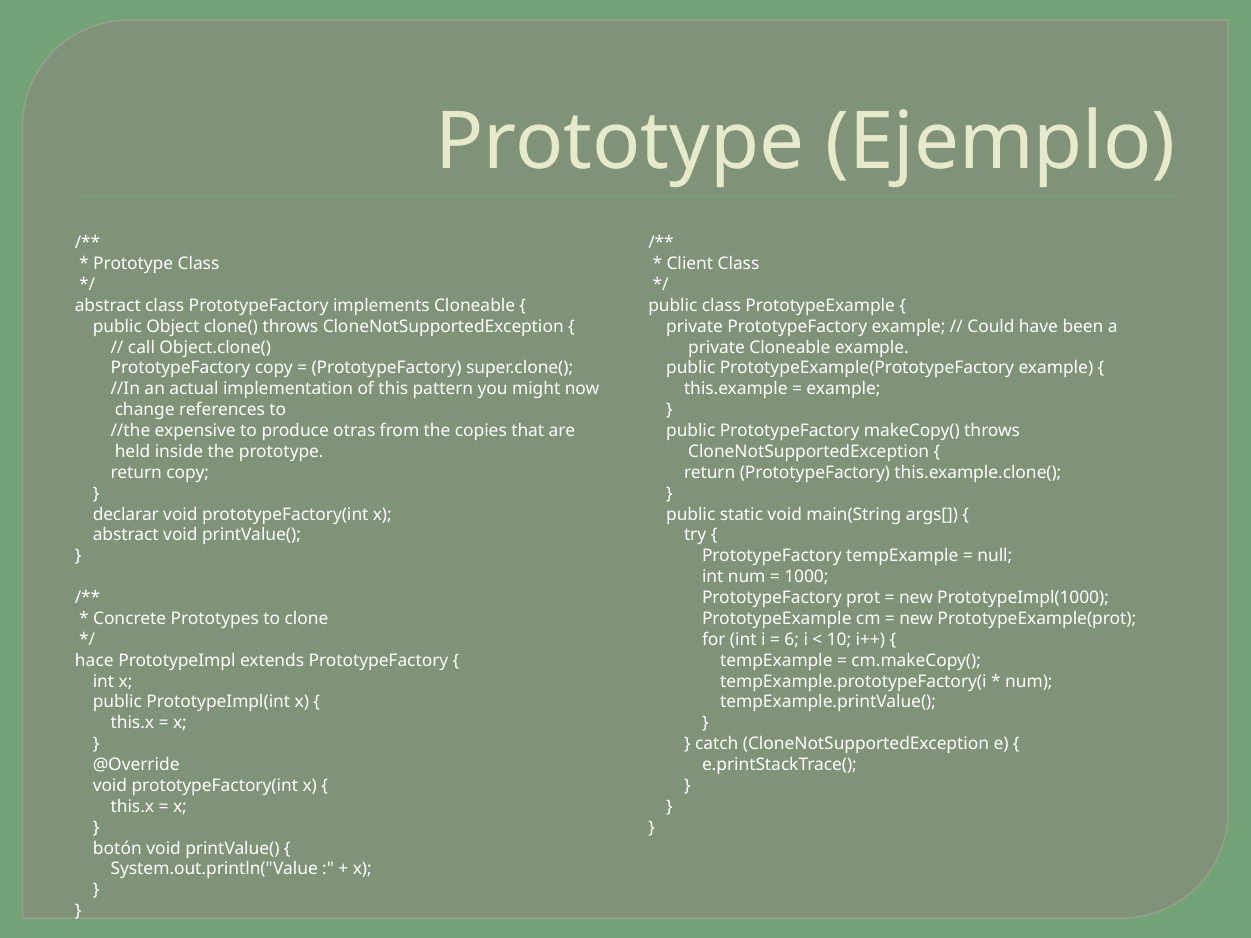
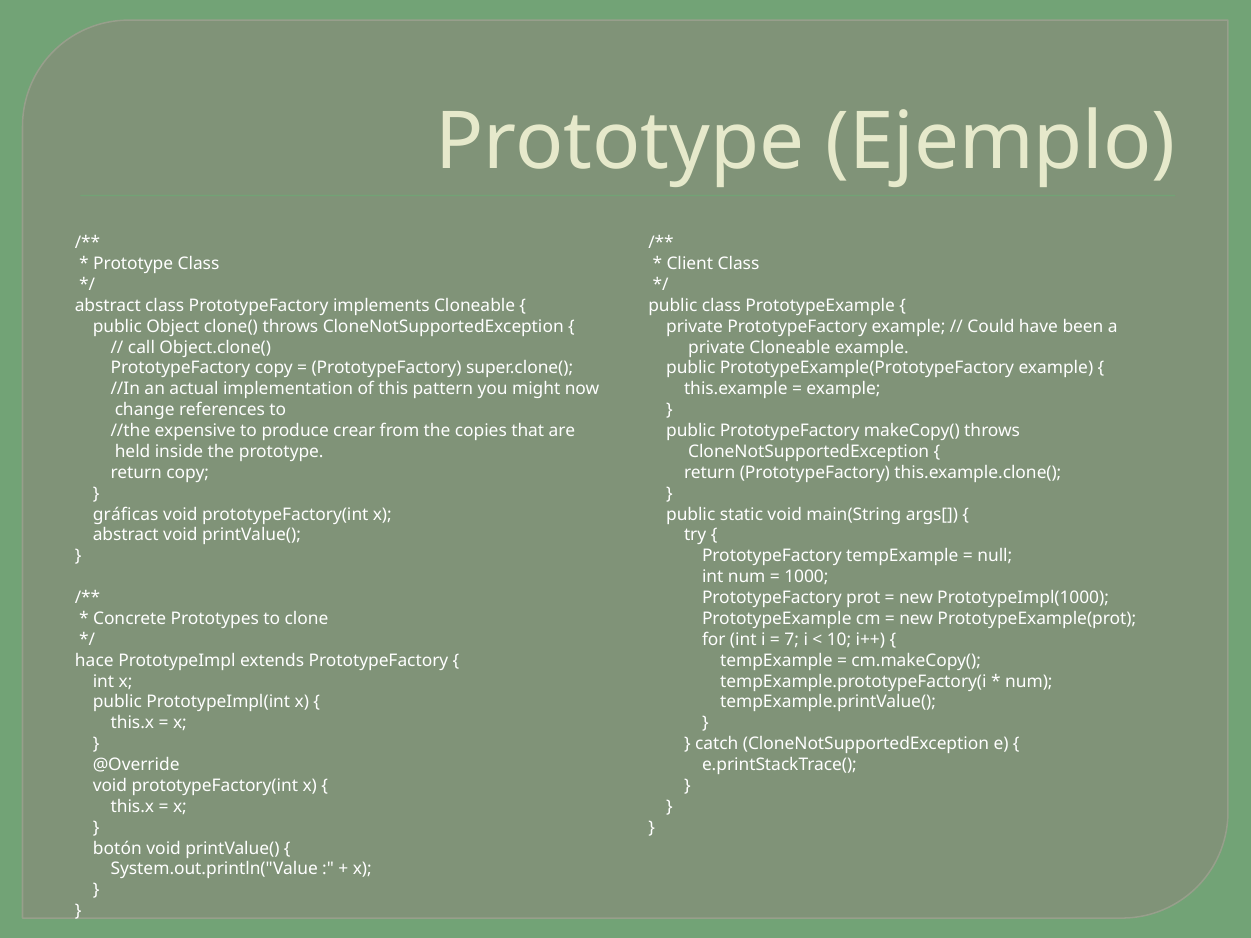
otras: otras -> crear (354, 431)
declarar: declarar -> gráficas (126, 514)
6: 6 -> 7 (792, 640)
